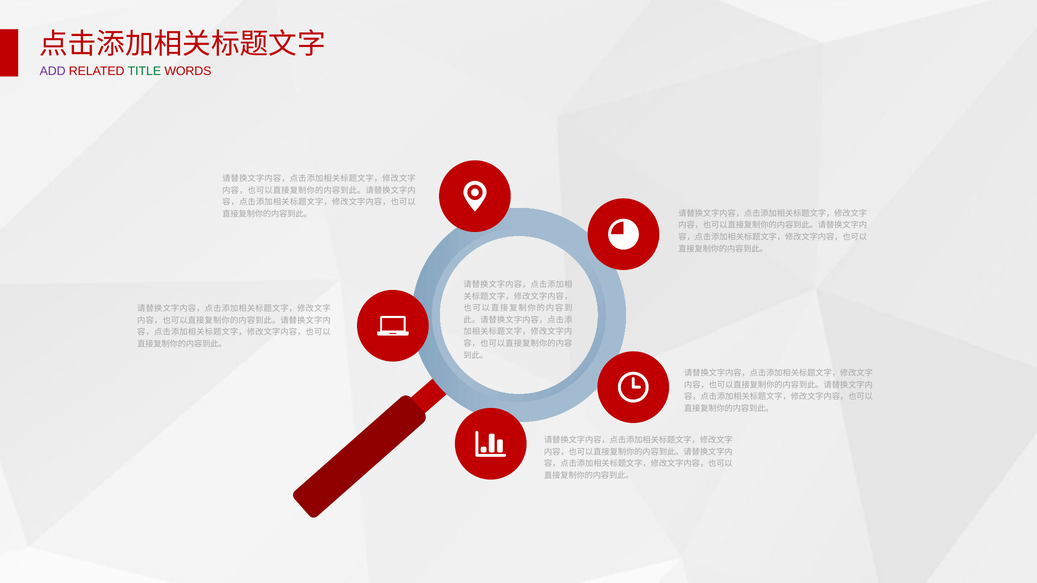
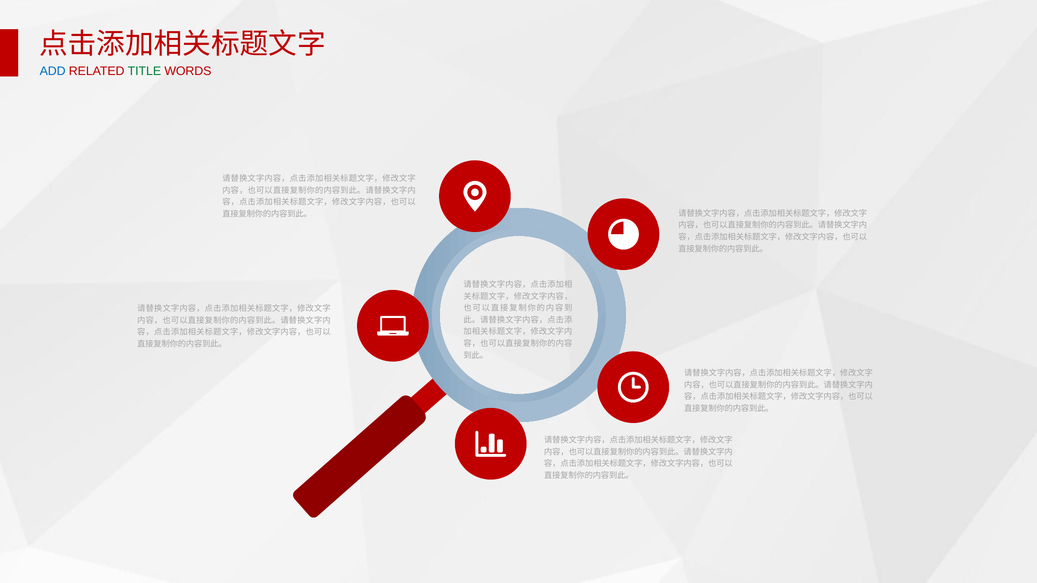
ADD colour: purple -> blue (53, 71)
